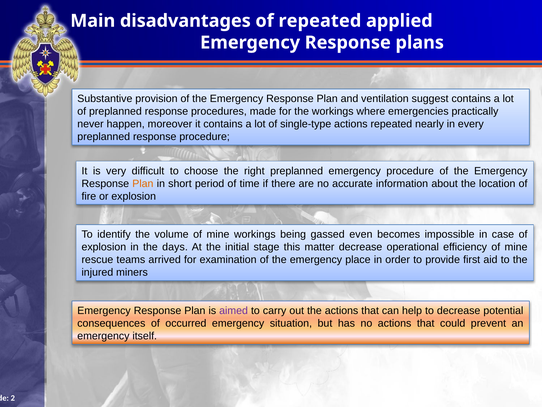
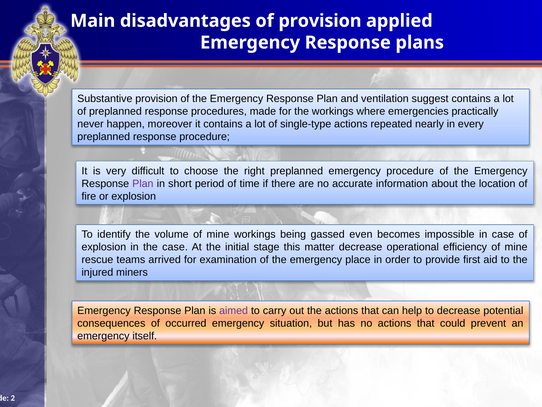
of repeated: repeated -> provision (320, 21)
Plan colour: orange -> purple (143, 183)
the days: days -> case (175, 247)
